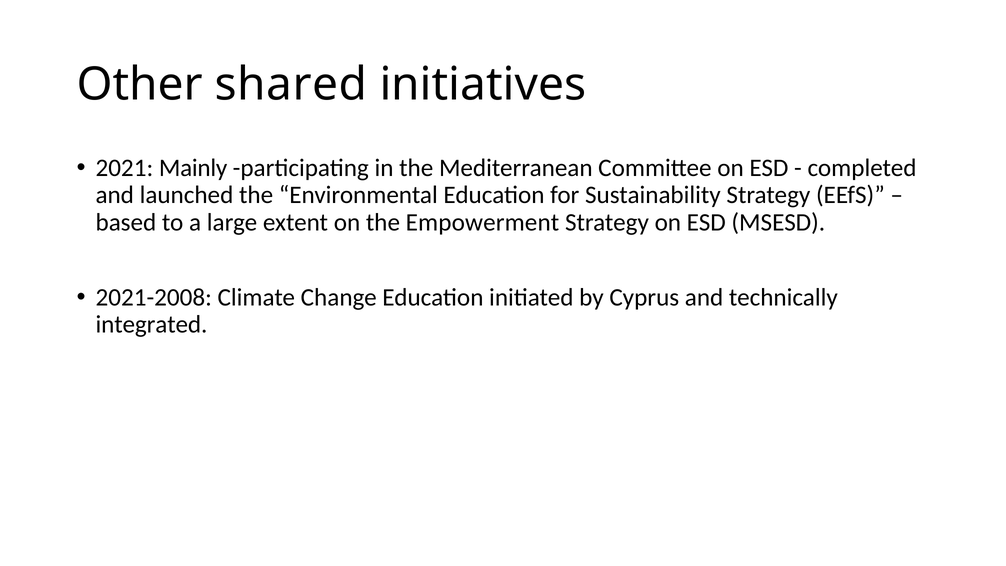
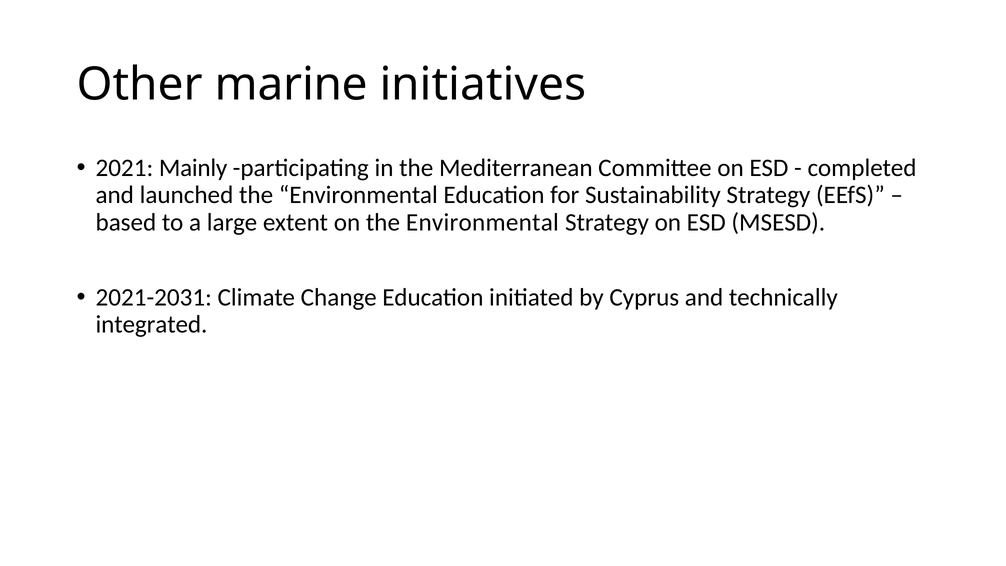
shared: shared -> marine (291, 85)
on the Empowerment: Empowerment -> Environmental (482, 222)
2021-2008: 2021-2008 -> 2021-2031 (154, 297)
